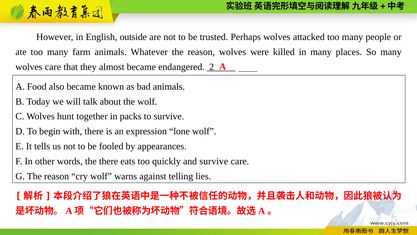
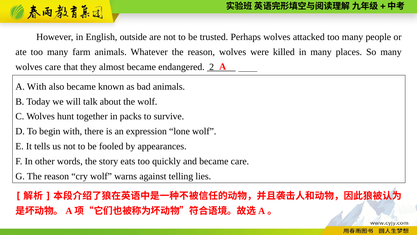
A Food: Food -> With (37, 86)
the there: there -> story (109, 161)
and survive: survive -> became (214, 161)
